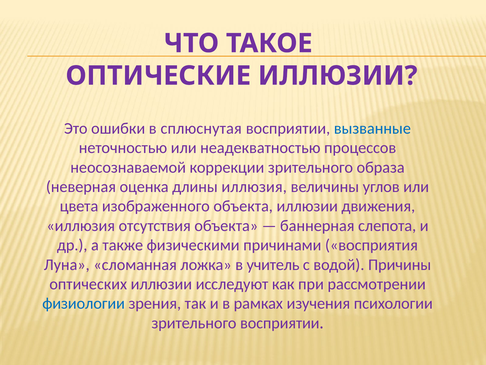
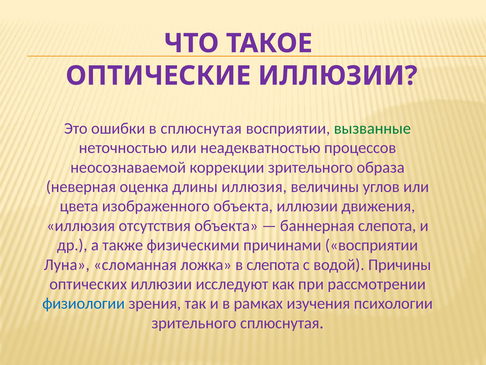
вызванные colour: blue -> green (372, 128)
причинами восприятия: восприятия -> восприятии (372, 245)
в учитель: учитель -> слепота (273, 264)
зрительного восприятии: восприятии -> сплюснутая (280, 323)
